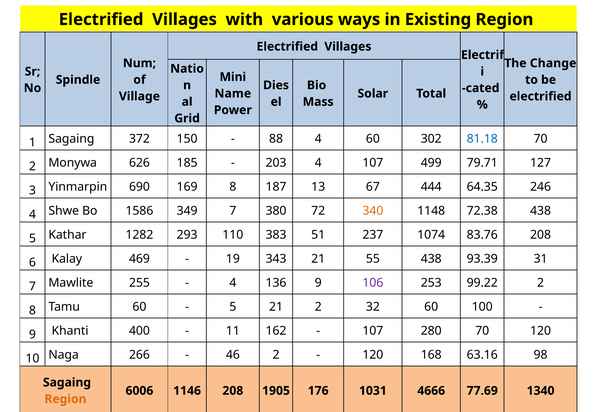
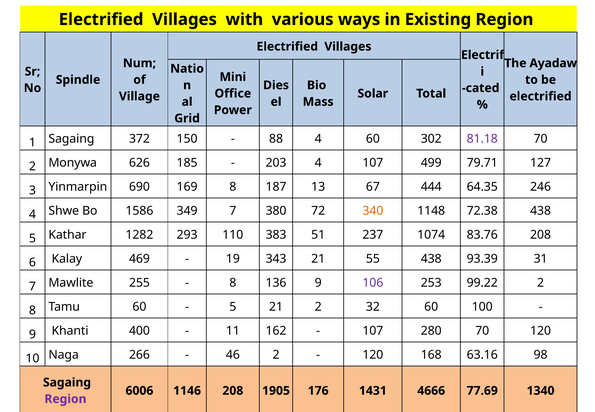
Change: Change -> Ayadaw (553, 63)
Name: Name -> Office (233, 93)
81.18 colour: blue -> purple (482, 139)
4: 4 -> 8 (233, 283)
1031: 1031 -> 1431 (373, 391)
Region colour: orange -> purple (65, 399)
